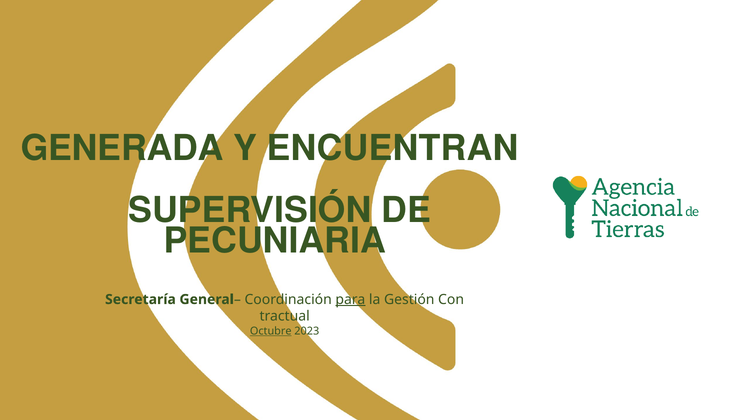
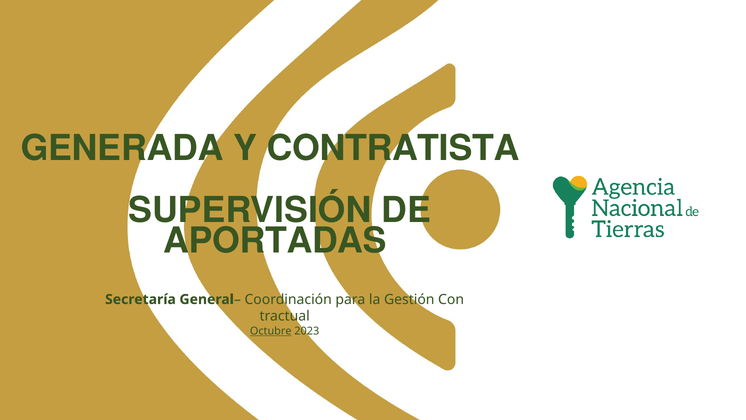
ENCUENTRAN: ENCUENTRAN -> CONTRATISTA (393, 148)
PECUNIARIA: PECUNIARIA -> APORTADAS (275, 241)
para underline: present -> none (350, 299)
